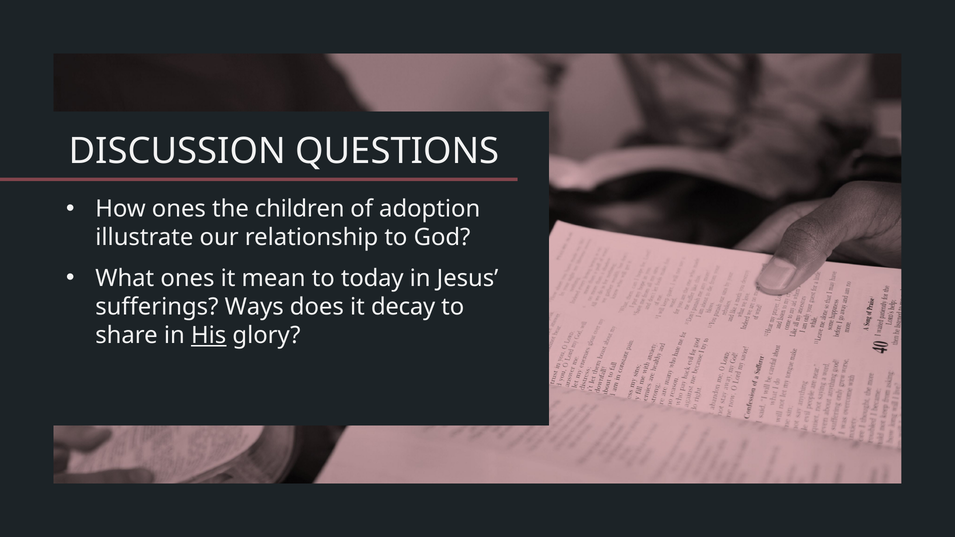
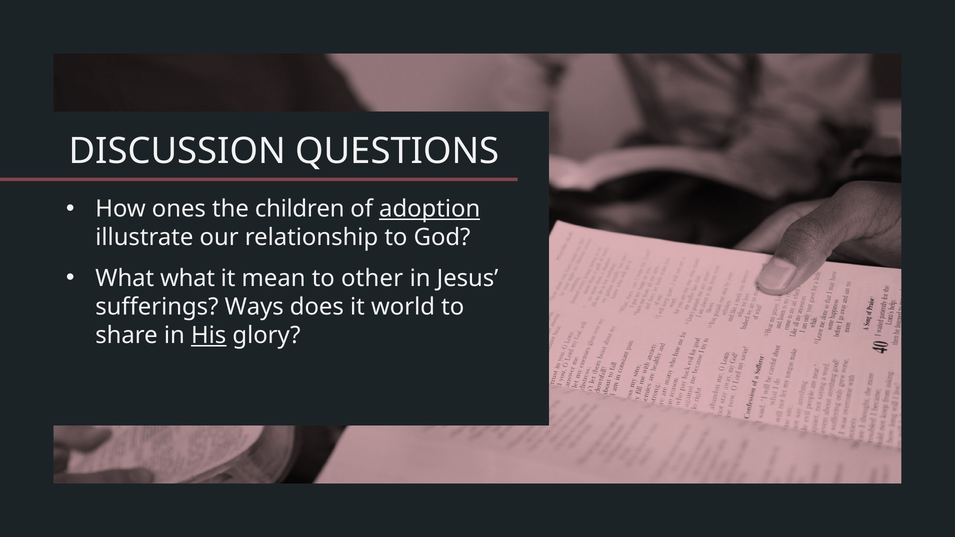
adoption underline: none -> present (430, 209)
What ones: ones -> what (188, 278)
today: today -> other (372, 278)
decay: decay -> world (403, 307)
